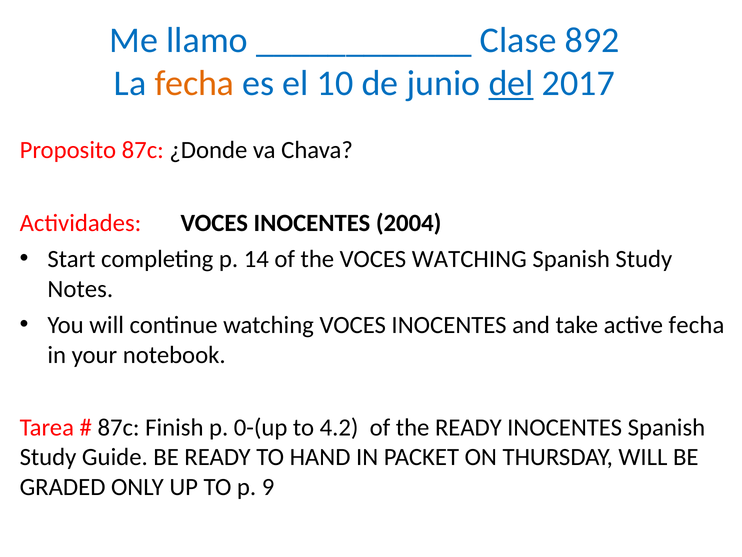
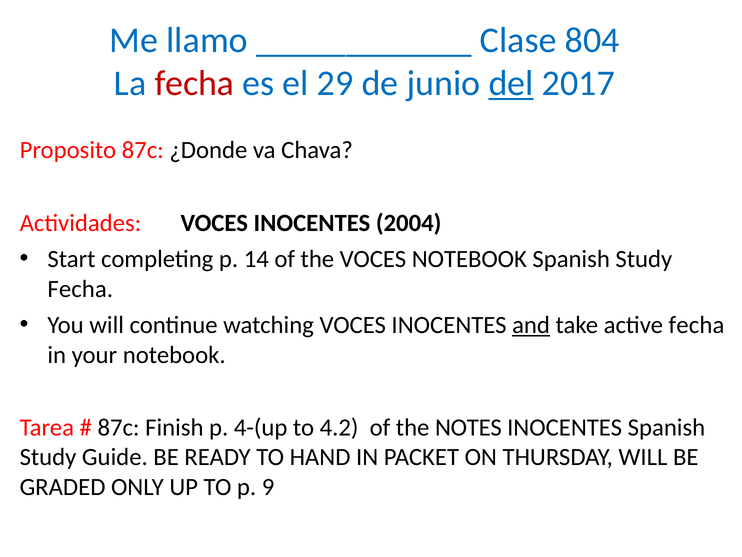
892: 892 -> 804 (592, 40)
fecha colour: orange -> red (194, 83)
10: 10 -> 29 (335, 83)
VOCES WATCHING: WATCHING -> NOTEBOOK (469, 259)
Notes: Notes -> Fecha (80, 289)
and underline: none -> present (531, 325)
0-(up: 0-(up -> 4-(up (261, 427)
the READY: READY -> NOTES (468, 427)
